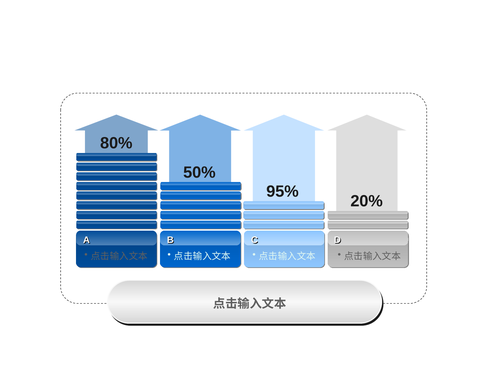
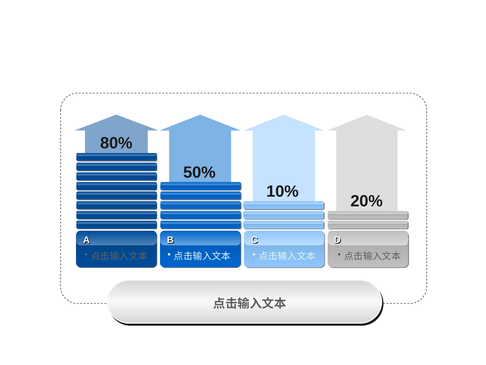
95%: 95% -> 10% (283, 191)
